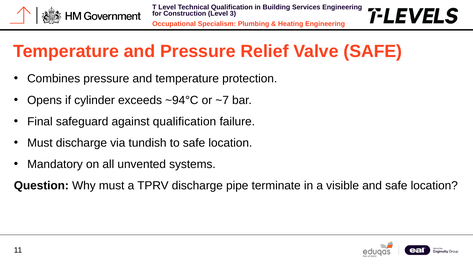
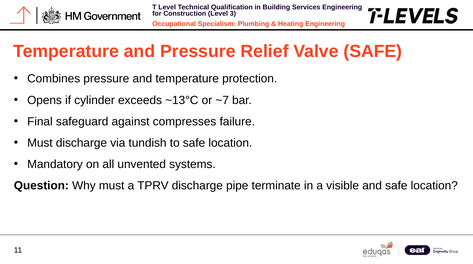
~94°C: ~94°C -> ~13°C (182, 100)
against qualification: qualification -> compresses (185, 122)
